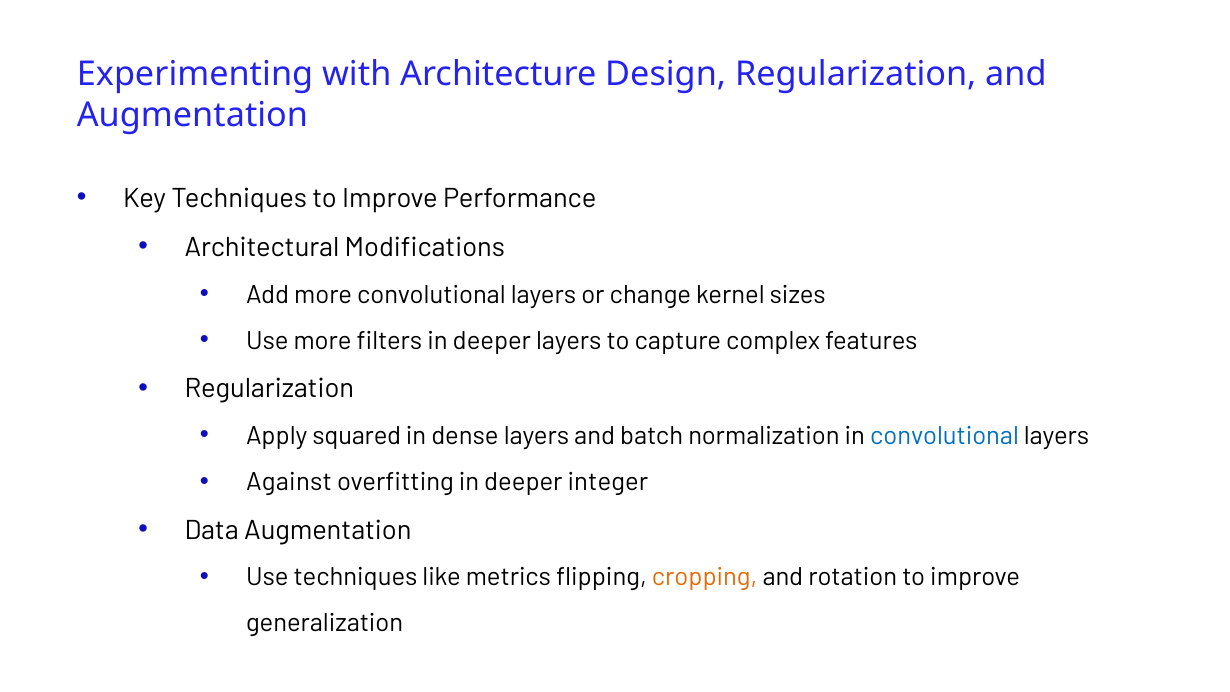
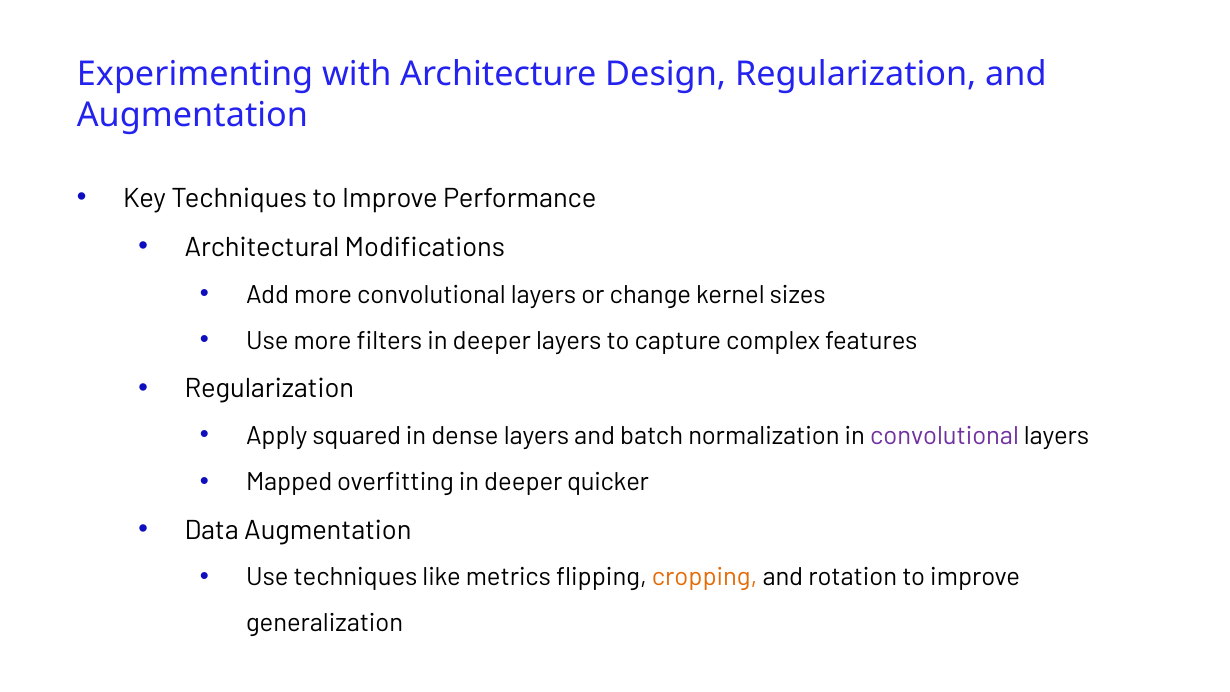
convolutional colour: blue -> purple (945, 436)
Against: Against -> Mapped (289, 482)
integer: integer -> quicker (608, 482)
